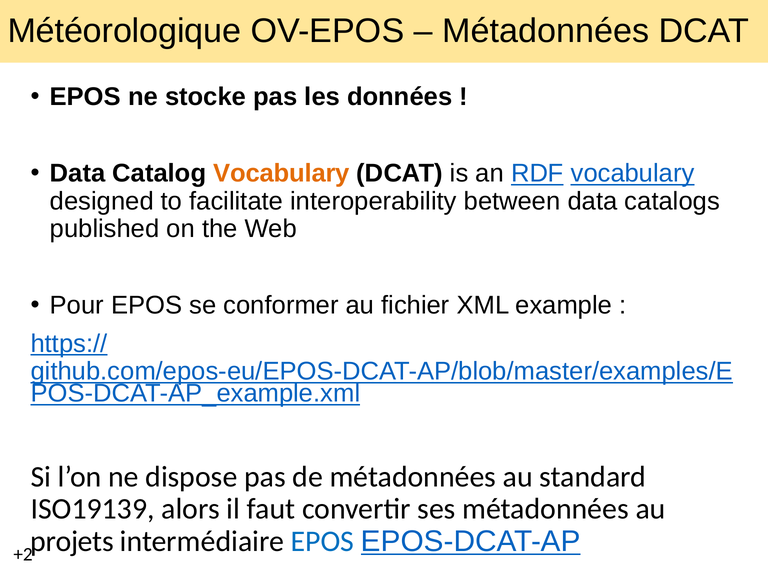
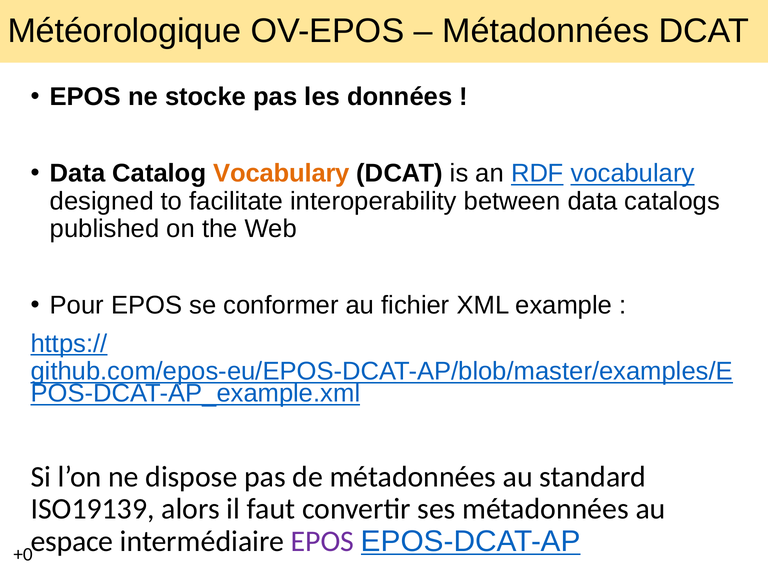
projets: projets -> espace (72, 541)
EPOS colour: blue -> purple (322, 541)
+2: +2 -> +0 (23, 555)
